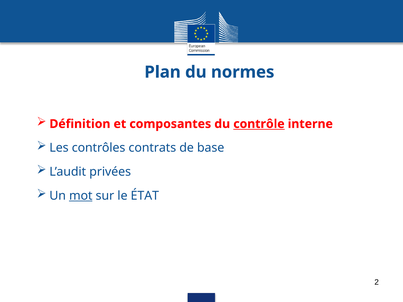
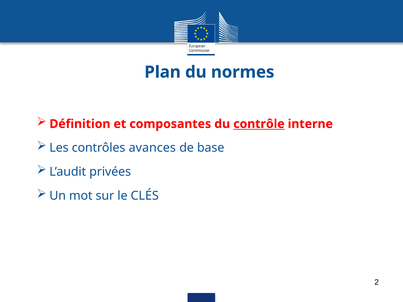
contrats: contrats -> avances (152, 148)
mot underline: present -> none (81, 196)
ÉTAT: ÉTAT -> CLÉS (145, 196)
